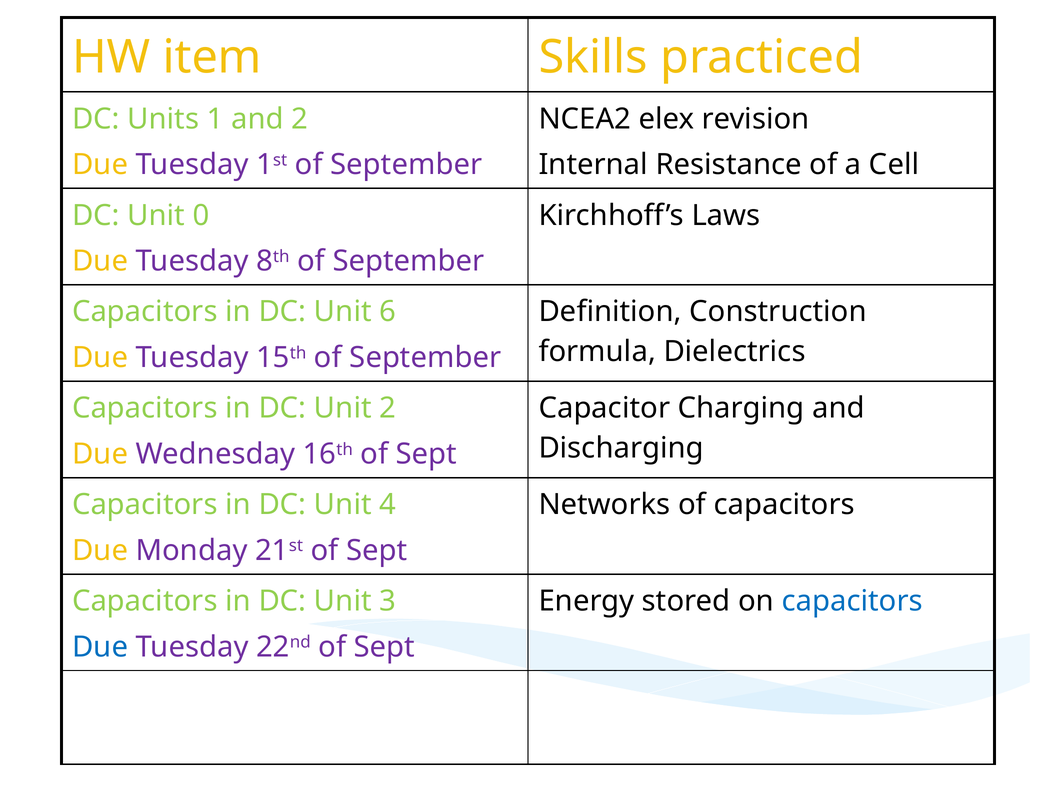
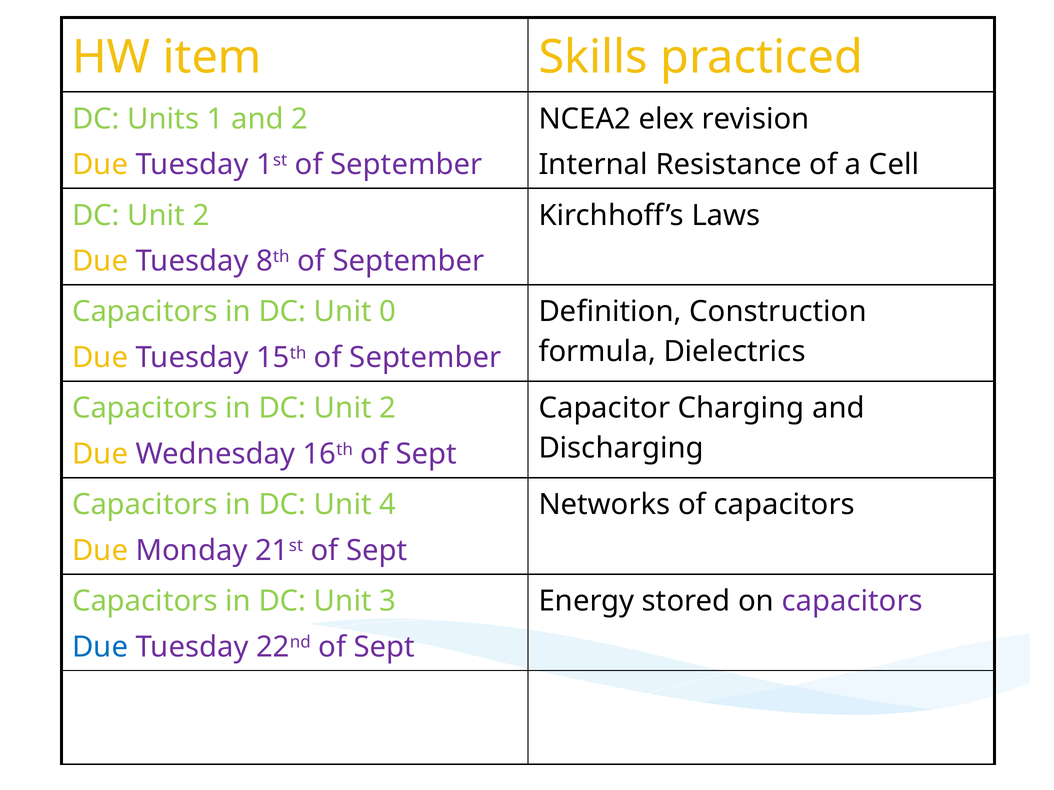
0: 0 -> 2 (201, 215)
6: 6 -> 0 (388, 312)
capacitors colour: blue -> purple (852, 602)
